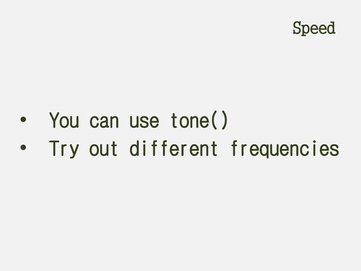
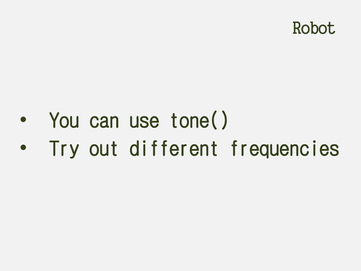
Speed: Speed -> Robot (314, 28)
